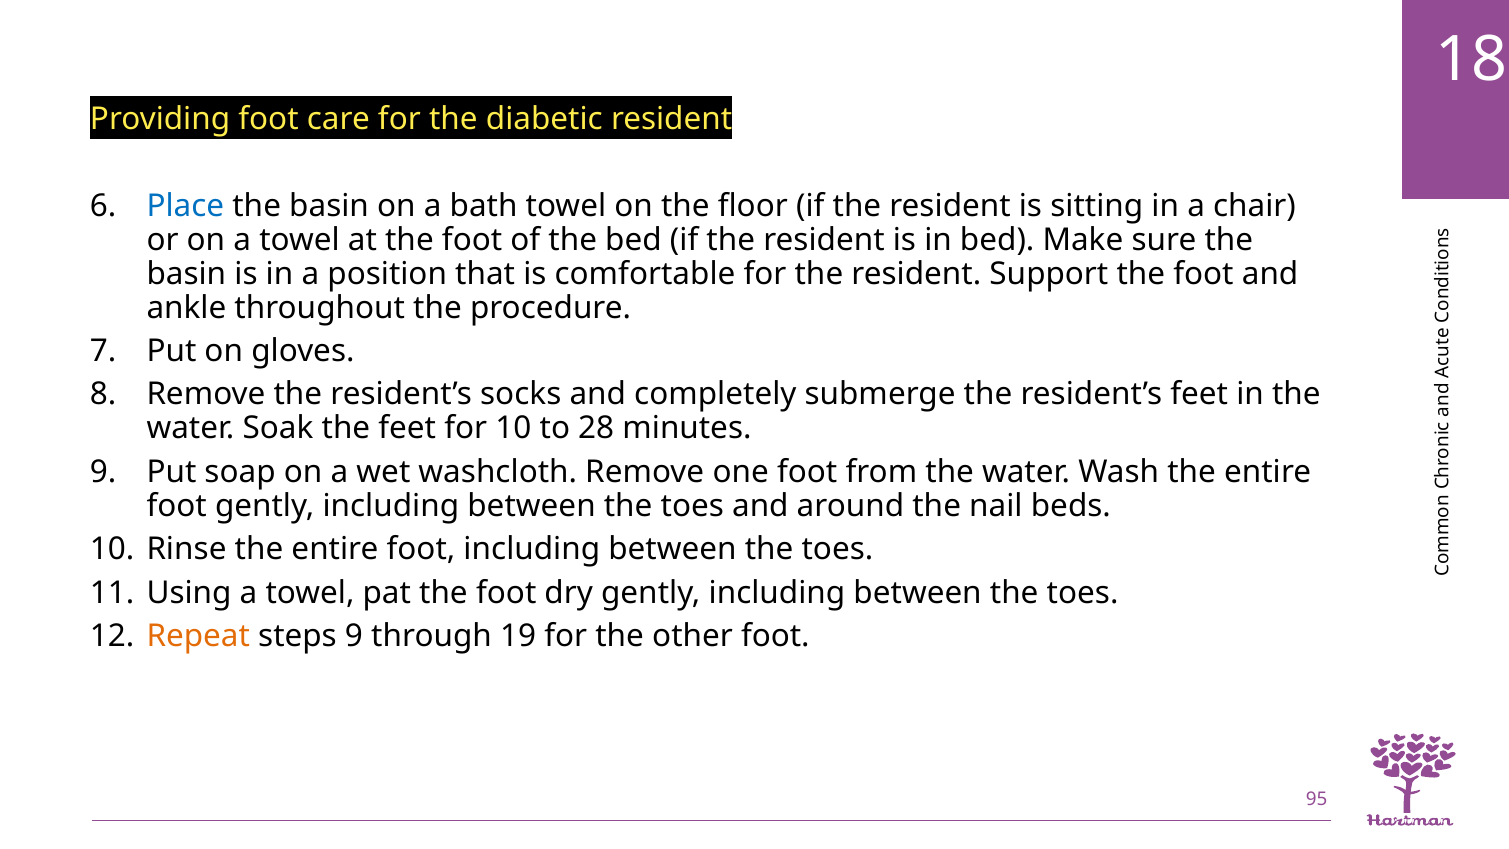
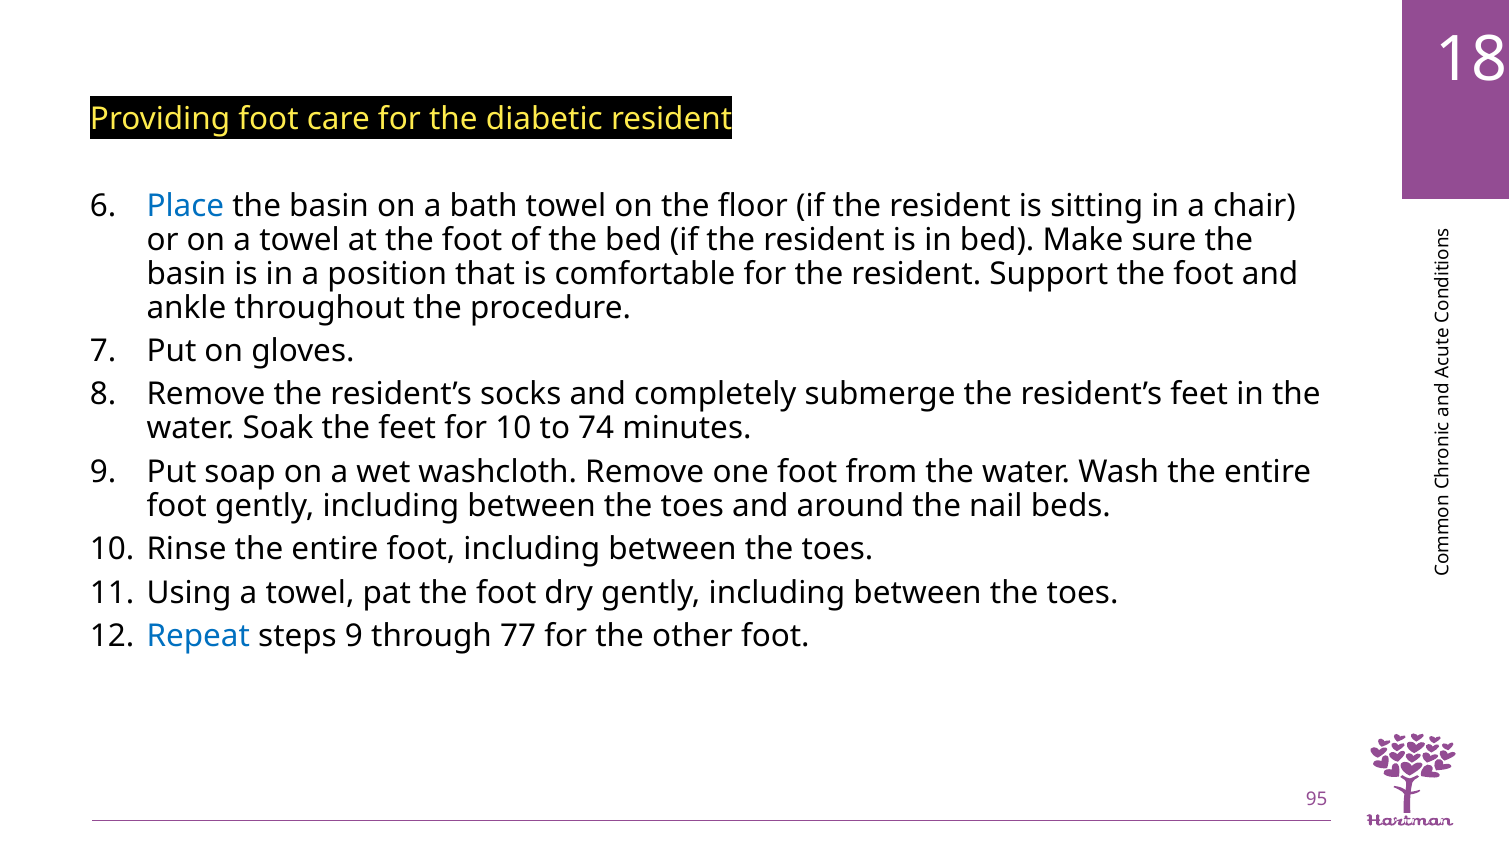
28: 28 -> 74 (596, 428)
Repeat colour: orange -> blue (198, 636)
19: 19 -> 77 (518, 636)
